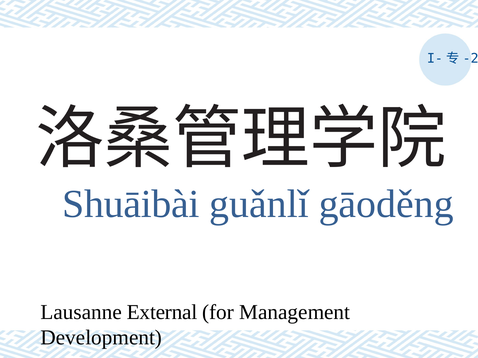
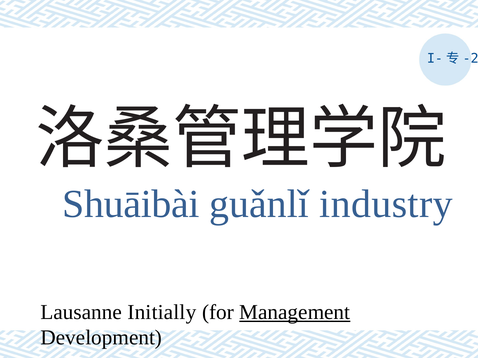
gāoděng: gāoděng -> industry (386, 204)
External: External -> Initially (162, 313)
Management underline: none -> present (295, 313)
